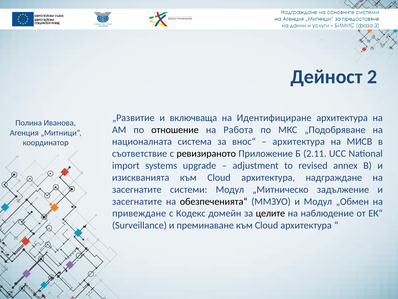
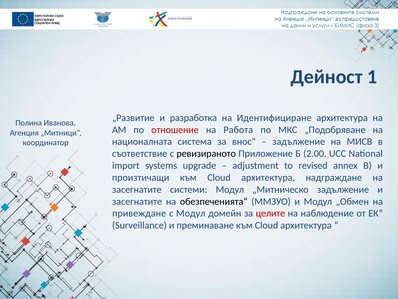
2: 2 -> 1 (372, 77)
включваща: включваща -> разработка (193, 118)
отношение colour: black -> red (175, 129)
архитектура: архитектура -> задължение (299, 141)
2.11: 2.11 -> 2.00 (315, 153)
изискванията: изискванията -> произтичащи (141, 177)
с Кодекс: Кодекс -> Модул (191, 213)
целите colour: black -> red (270, 213)
